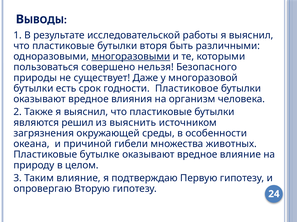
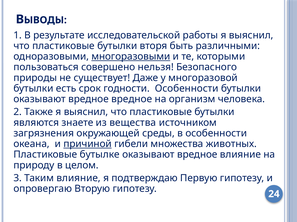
годности Пластиковое: Пластиковое -> Особенности (187, 89)
вредное влияния: влияния -> вредное (132, 99)
решил: решил -> знаете (77, 123)
выяснить: выяснить -> вещества (133, 123)
причиной underline: none -> present (88, 144)
